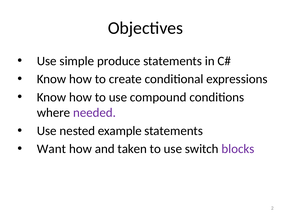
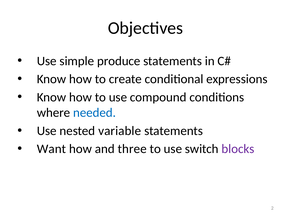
needed colour: purple -> blue (94, 113)
example: example -> variable (120, 131)
taken: taken -> three (132, 149)
